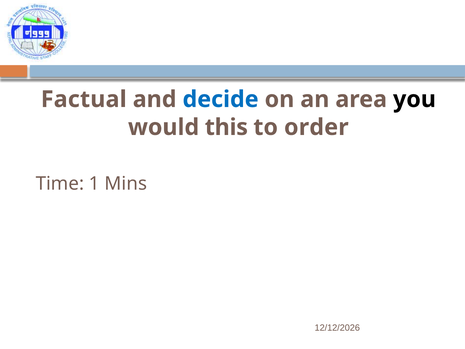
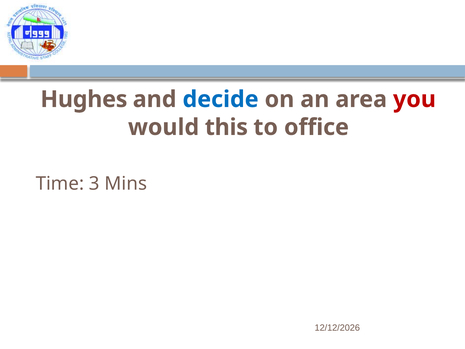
Factual: Factual -> Hughes (84, 99)
you colour: black -> red (414, 99)
order: order -> office (316, 127)
1: 1 -> 3 (94, 184)
